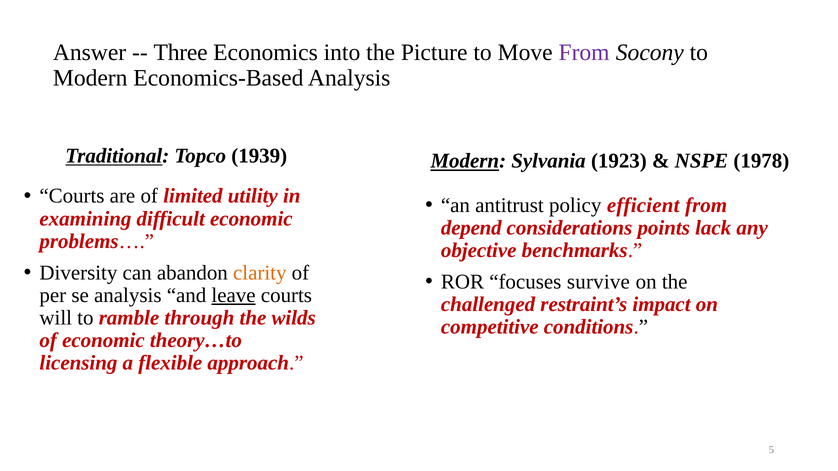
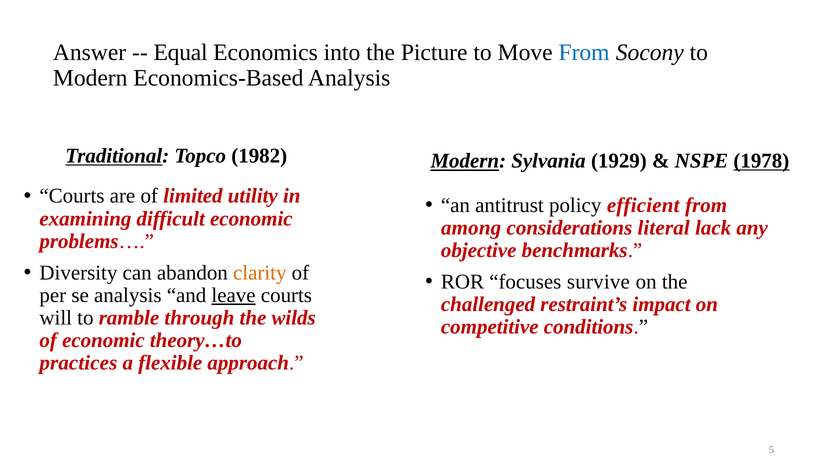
Three: Three -> Equal (181, 52)
From colour: purple -> blue (584, 52)
1939: 1939 -> 1982 (259, 156)
1923: 1923 -> 1929 (619, 161)
1978 underline: none -> present (761, 161)
depend: depend -> among (471, 228)
points: points -> literal (664, 228)
licensing: licensing -> practices (78, 363)
